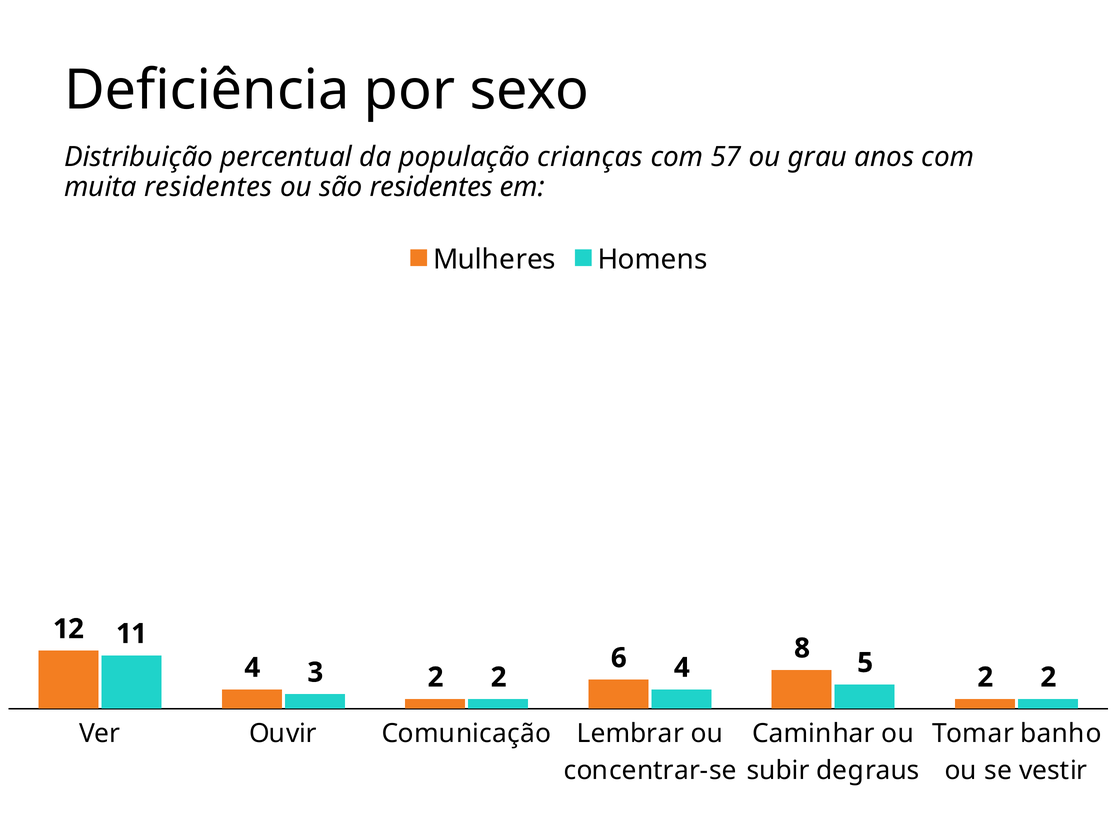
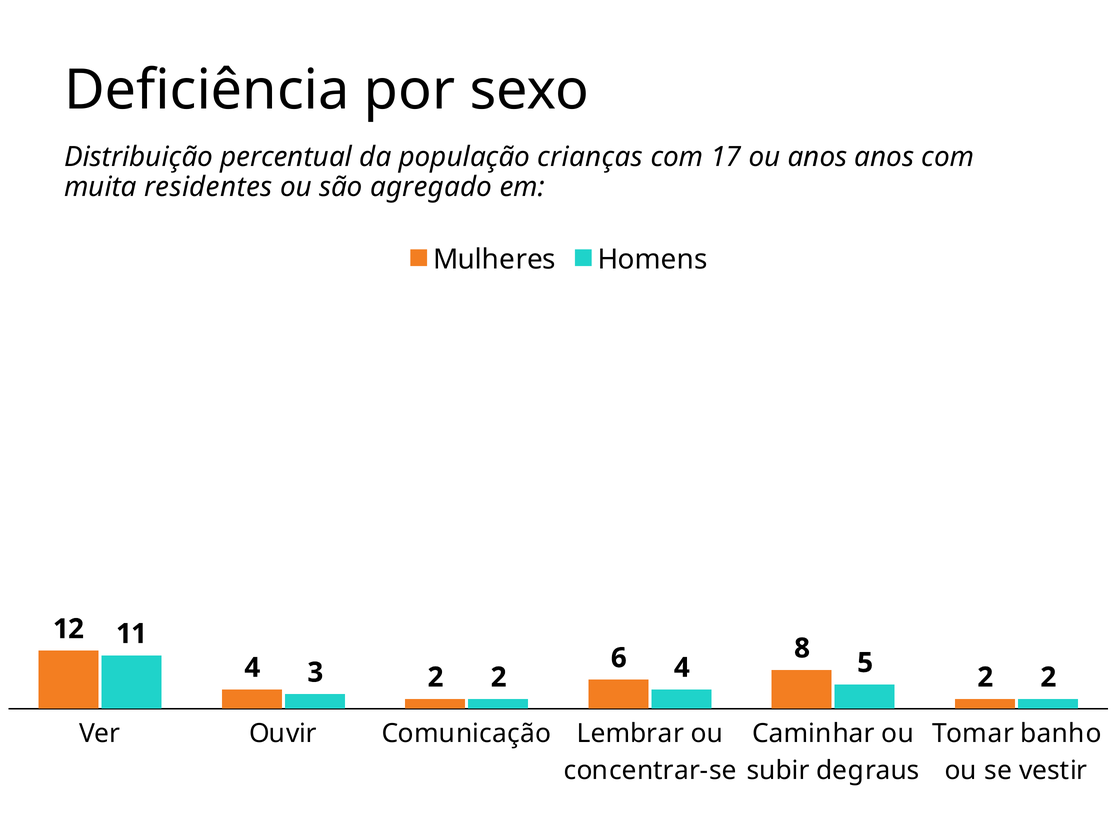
57: 57 -> 17 (726, 157)
ou grau: grau -> anos (817, 157)
são residentes: residentes -> agregado (431, 187)
